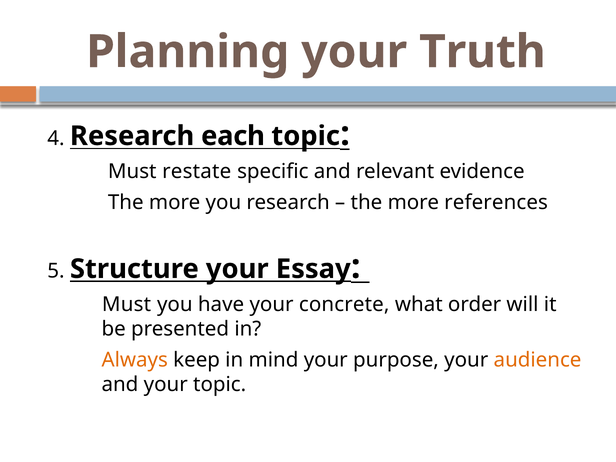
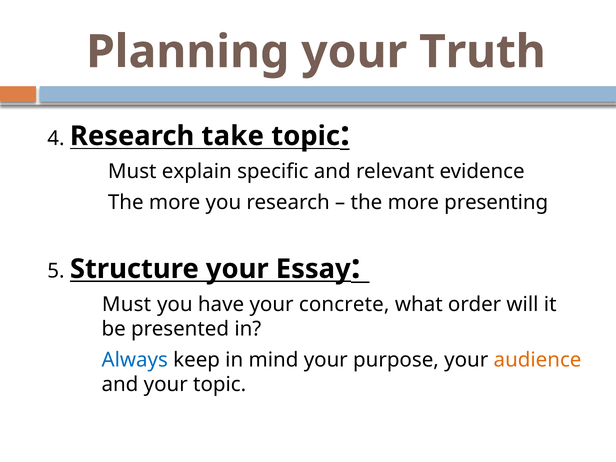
each: each -> take (233, 136)
restate: restate -> explain (197, 172)
references: references -> presenting (496, 202)
Always colour: orange -> blue (135, 360)
